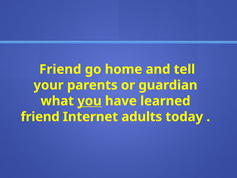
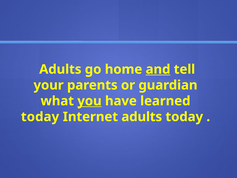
Friend: Friend -> Adults (60, 69)
and underline: none -> present (158, 69)
friend: friend -> today (40, 117)
